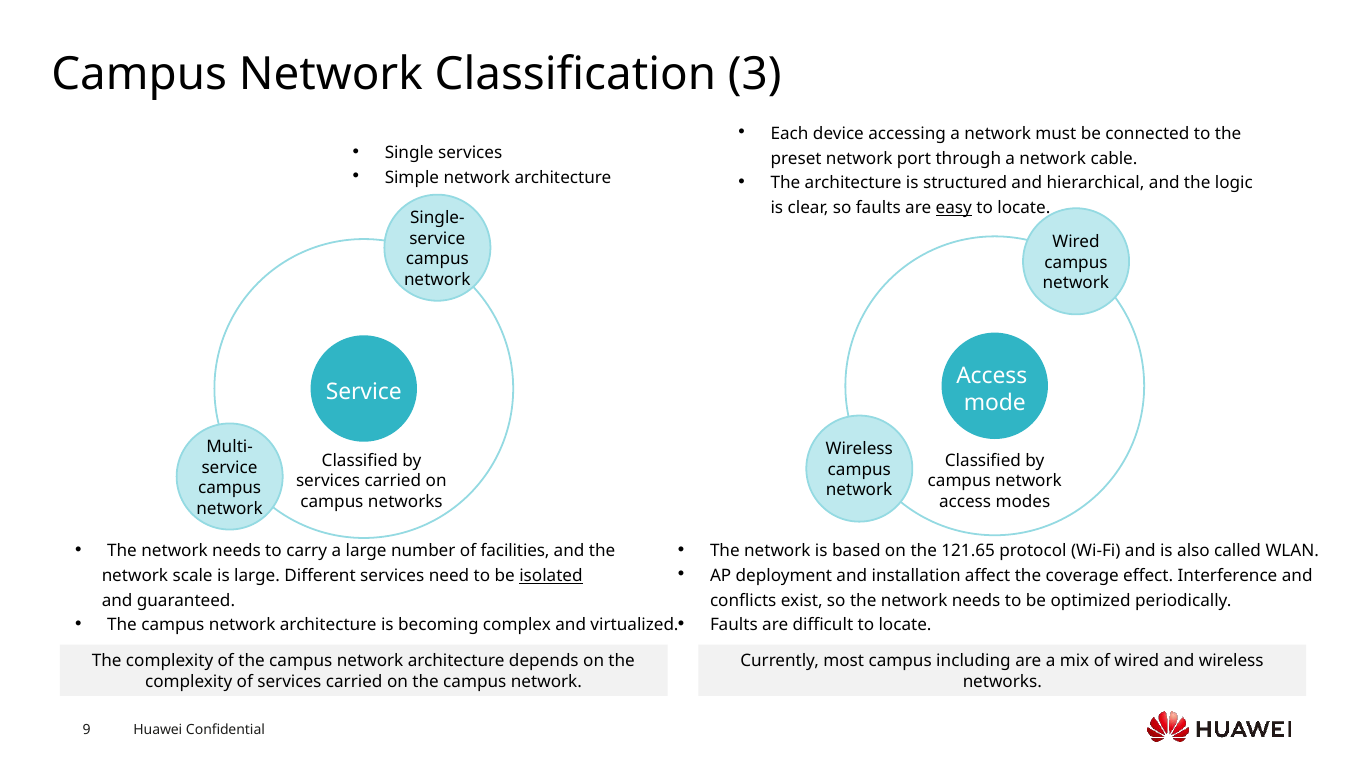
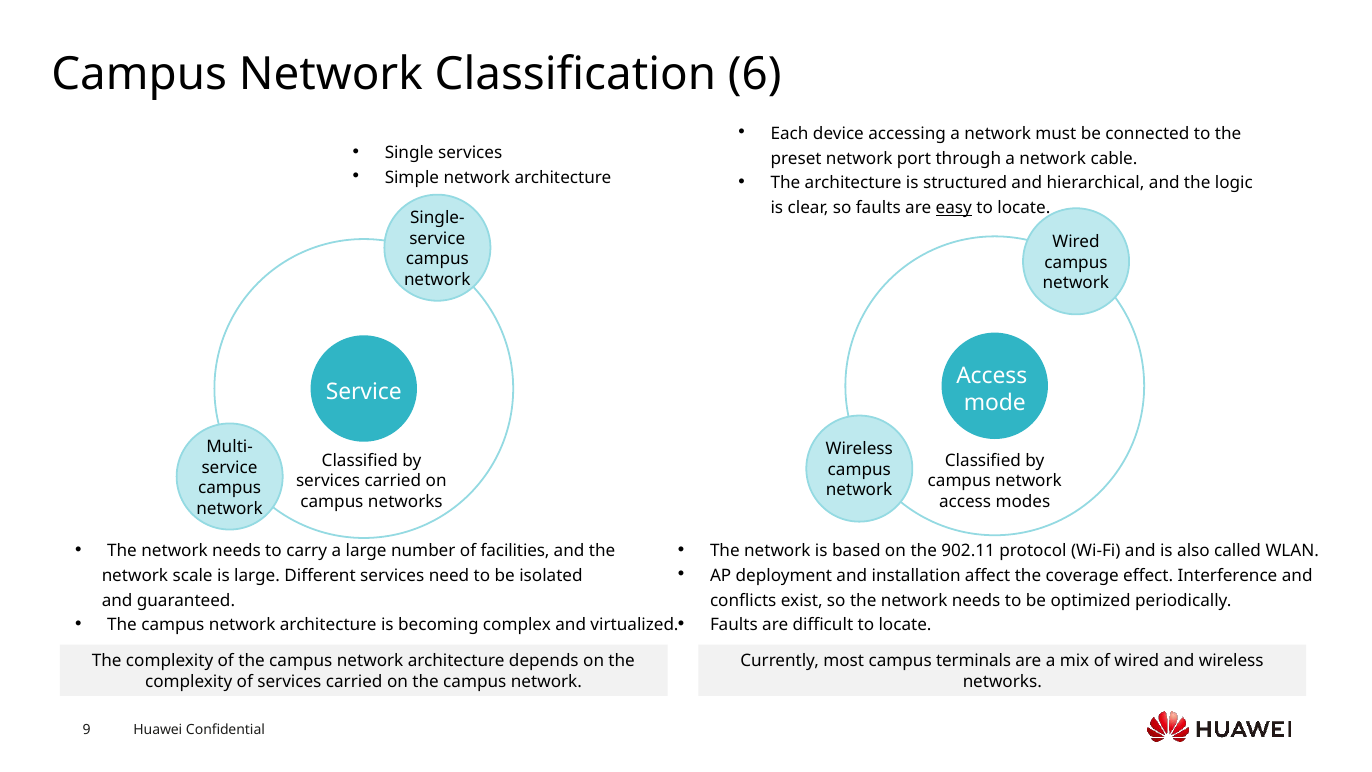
3: 3 -> 6 (755, 75)
121.65: 121.65 -> 902.11 (968, 551)
isolated underline: present -> none (551, 576)
including: including -> terminals (974, 661)
